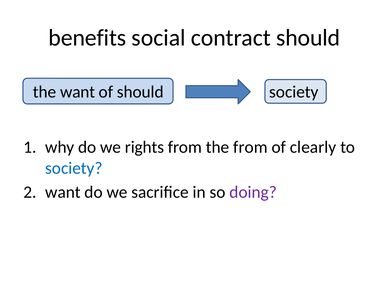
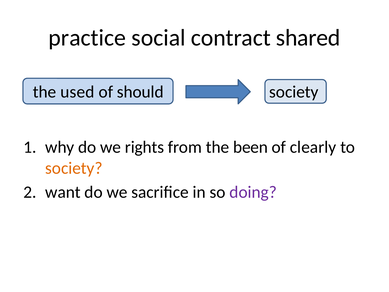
benefits: benefits -> practice (87, 38)
contract should: should -> shared (308, 38)
the want: want -> used (77, 92)
the from: from -> been (251, 147)
society colour: blue -> orange (74, 168)
